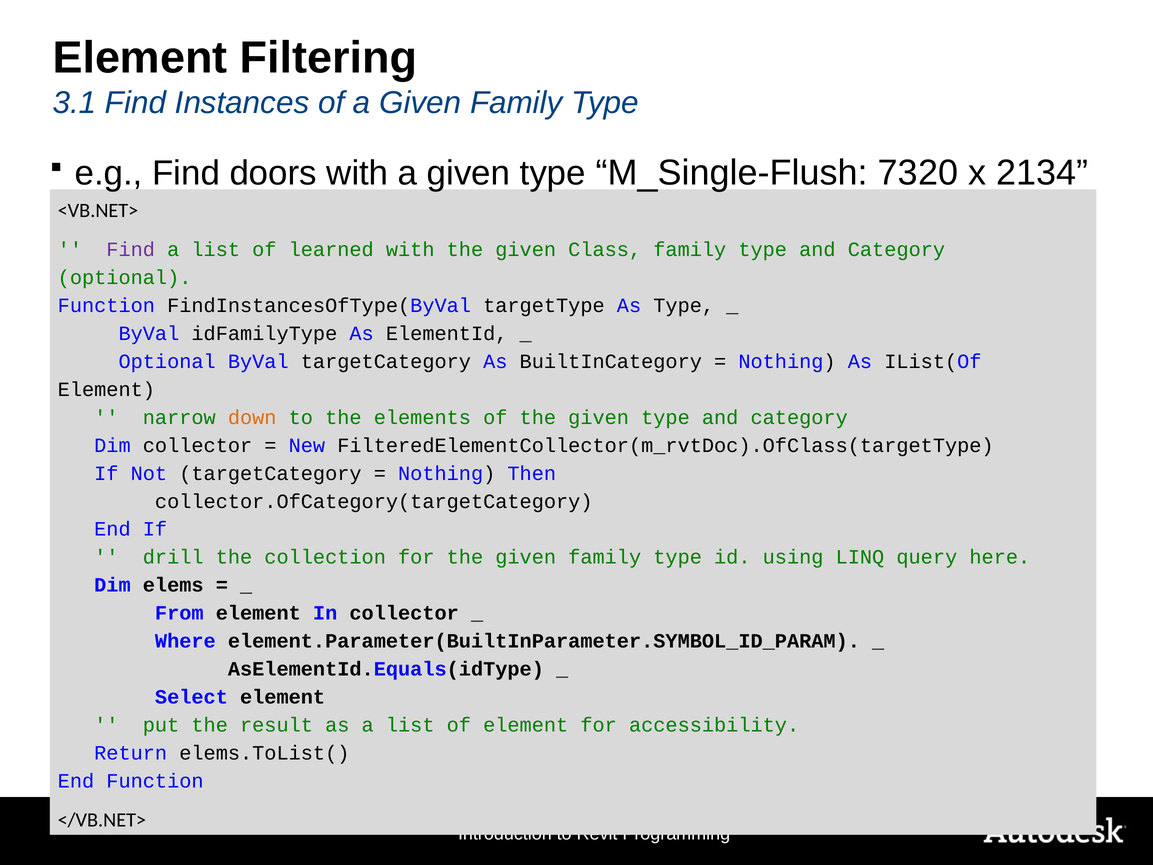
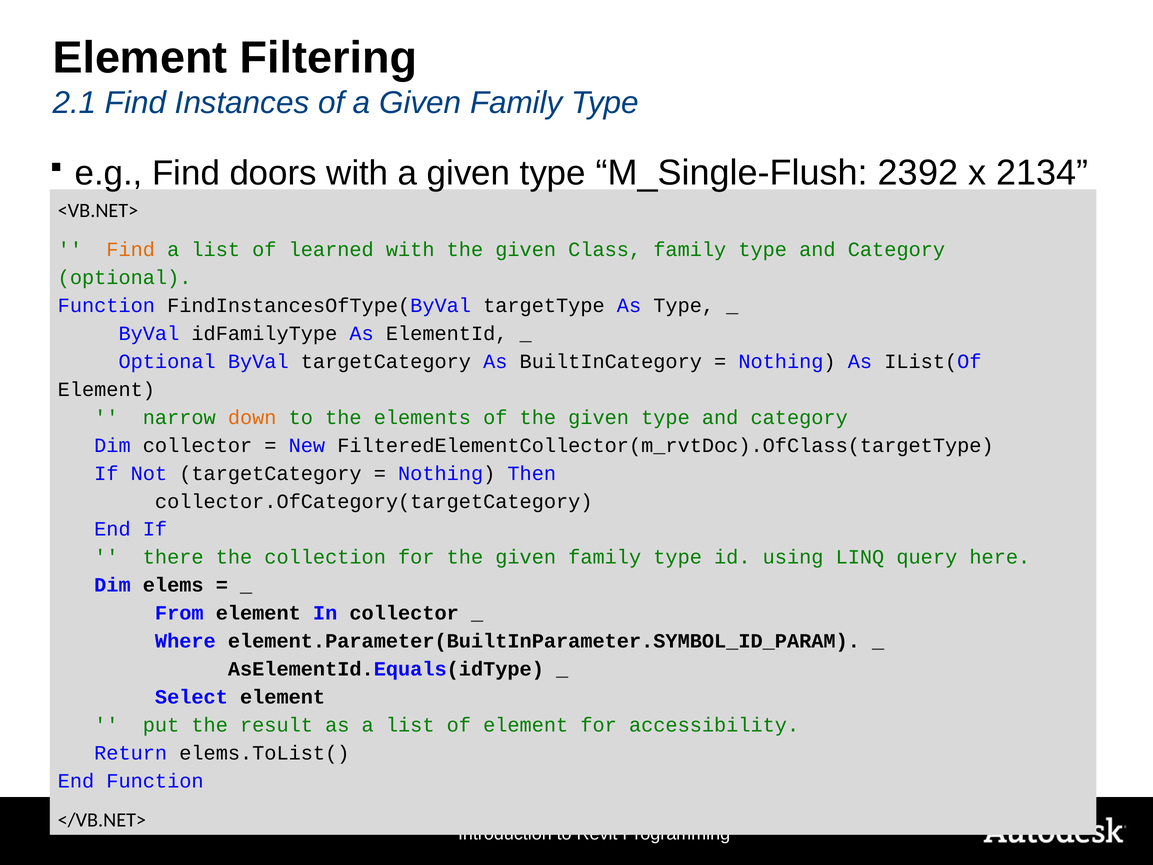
3.1: 3.1 -> 2.1 (74, 103)
7320: 7320 -> 2392 (918, 173)
Find colour: purple -> orange (131, 250)
drill: drill -> there (173, 557)
